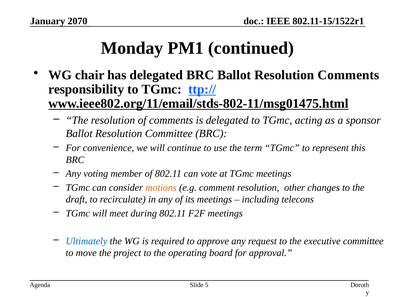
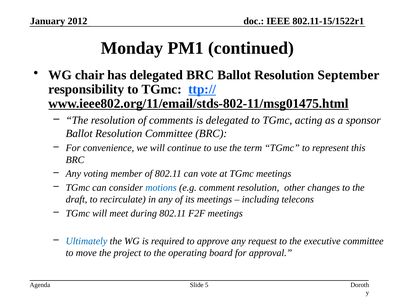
2070: 2070 -> 2012 (77, 21)
Resolution Comments: Comments -> September (349, 75)
motions colour: orange -> blue (161, 187)
